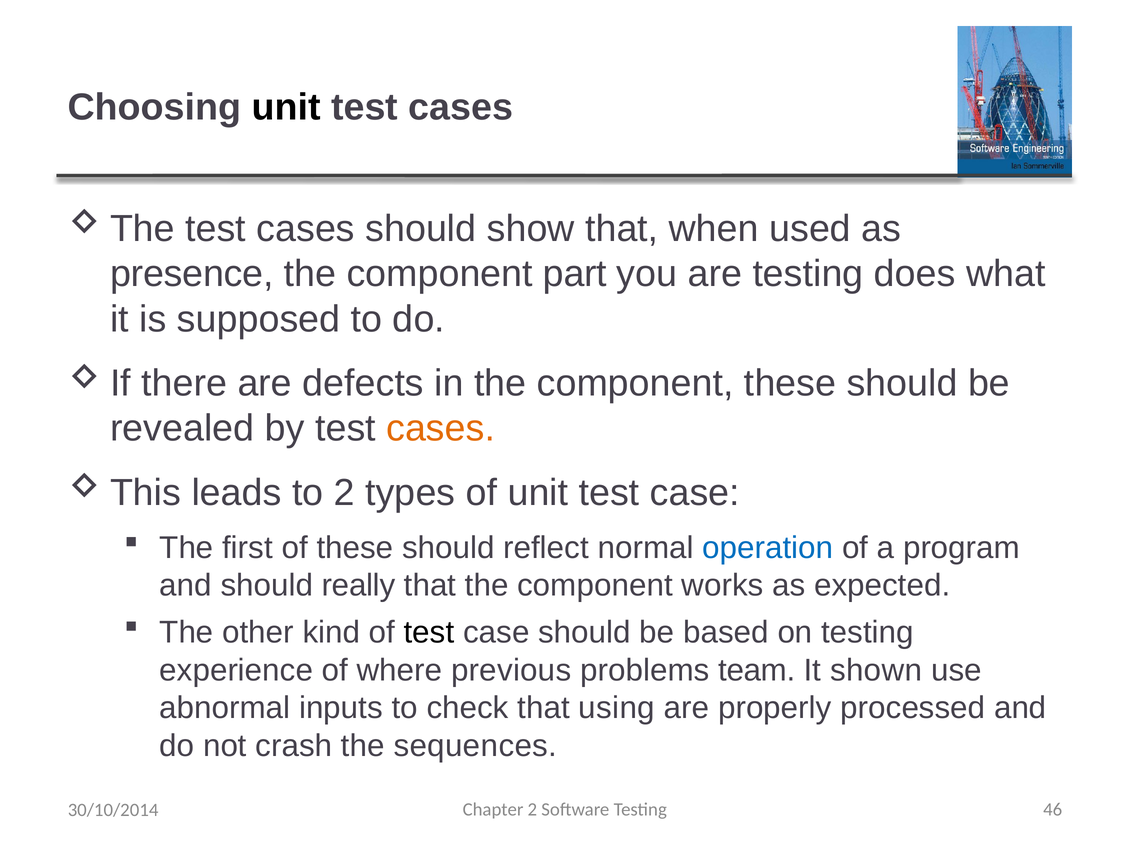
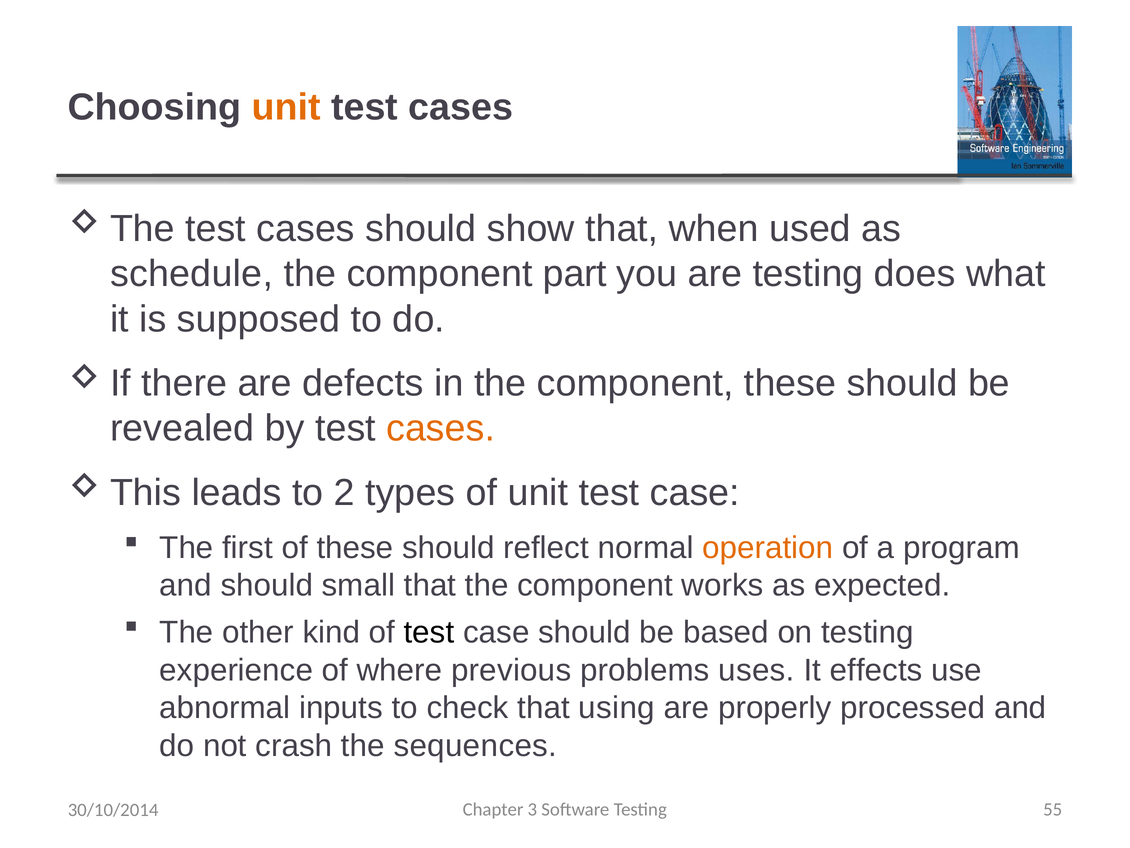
unit colour: black -> orange (286, 107)
presence: presence -> schedule (192, 274)
operation colour: blue -> orange (768, 547)
really: really -> small (358, 585)
team: team -> uses (756, 670)
shown: shown -> effects (876, 670)
Chapter 2: 2 -> 3 (532, 809)
46: 46 -> 55 (1053, 809)
